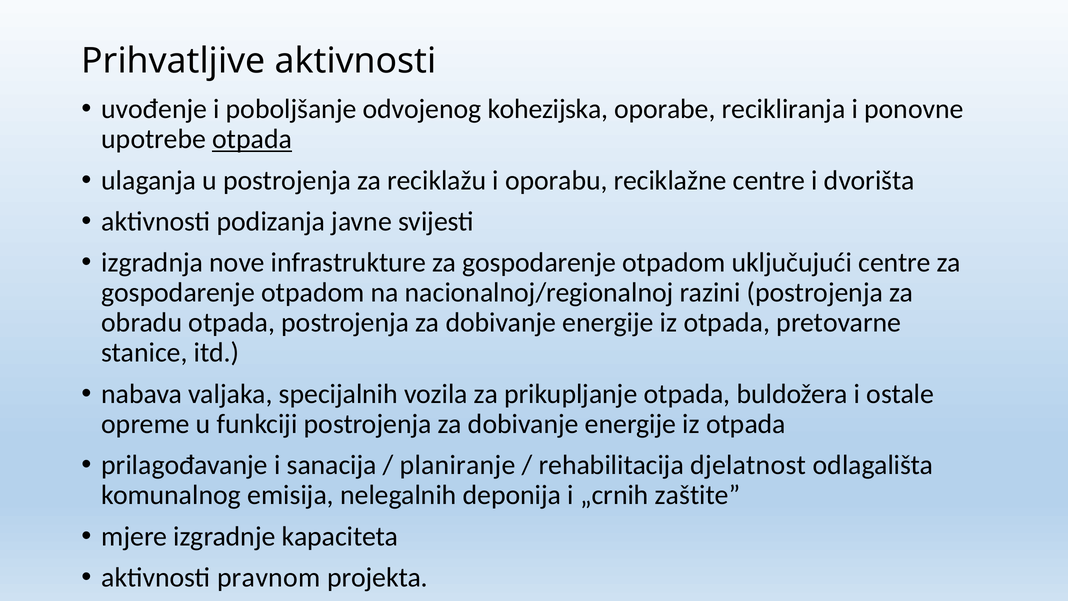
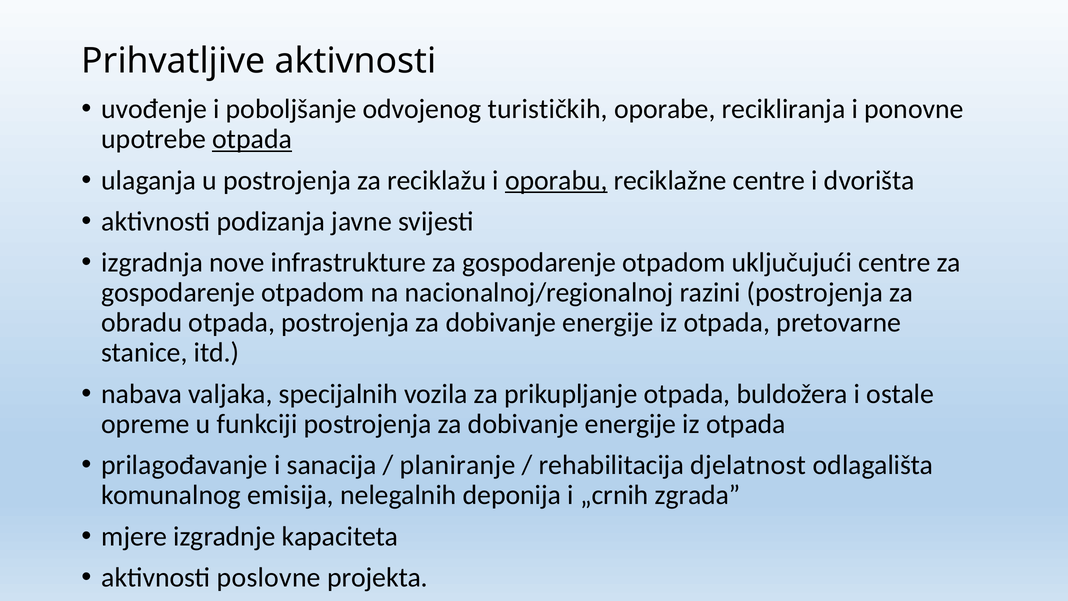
kohezijska: kohezijska -> turističkih (548, 109)
oporabu underline: none -> present (556, 180)
zaštite: zaštite -> zgrada (698, 495)
pravnom: pravnom -> poslovne (269, 577)
